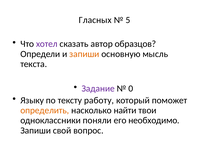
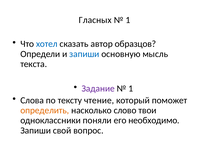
5: 5 -> 1 (128, 20)
хотел colour: purple -> blue (47, 44)
запиши colour: orange -> blue (84, 54)
0: 0 -> 1 (131, 88)
Языку: Языку -> Слова (32, 100)
работу: работу -> чтение (99, 100)
найти: найти -> слово (125, 110)
